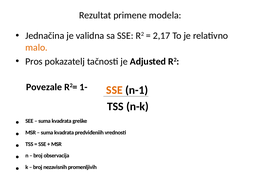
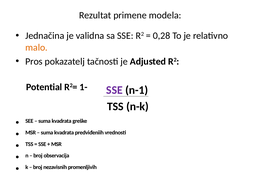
2,17: 2,17 -> 0,28 (162, 36)
Povezale: Povezale -> Potential (44, 87)
SSE colour: orange -> purple (114, 90)
